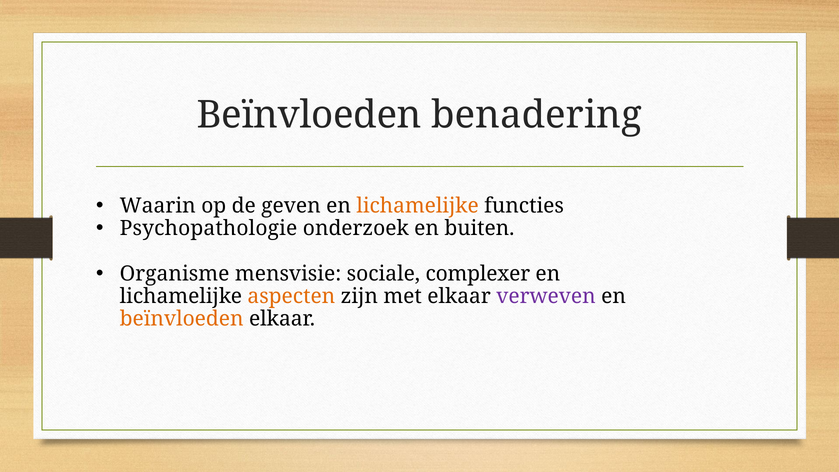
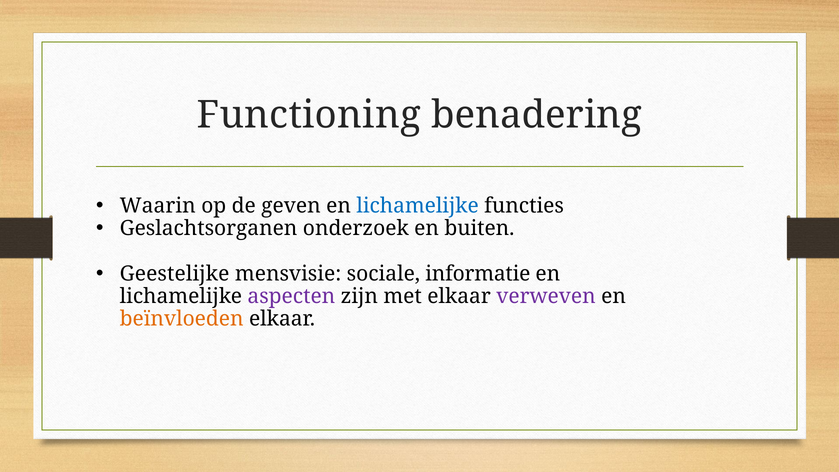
Beïnvloeden: Beïnvloeden -> Functioning (309, 115)
lichamelijke colour: orange -> blue (418, 206)
Psychopathologie: Psychopathologie -> Geslachtsorganen (209, 228)
Organisme: Organisme -> Geestelijke (175, 274)
complexer: complexer -> informatie (478, 274)
aspecten colour: orange -> purple (291, 296)
